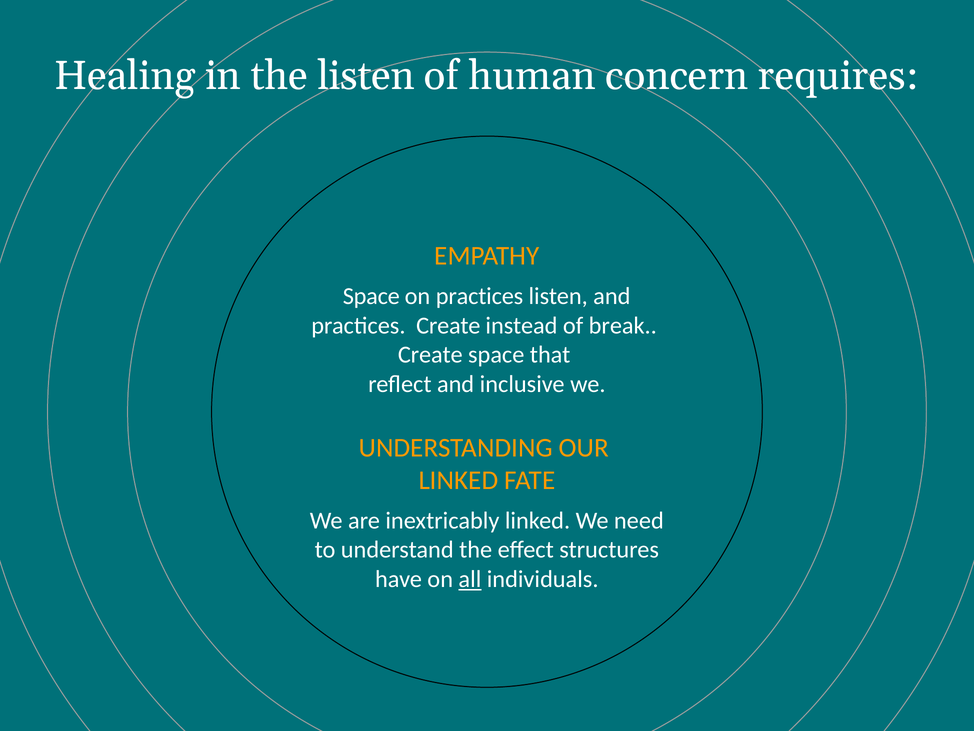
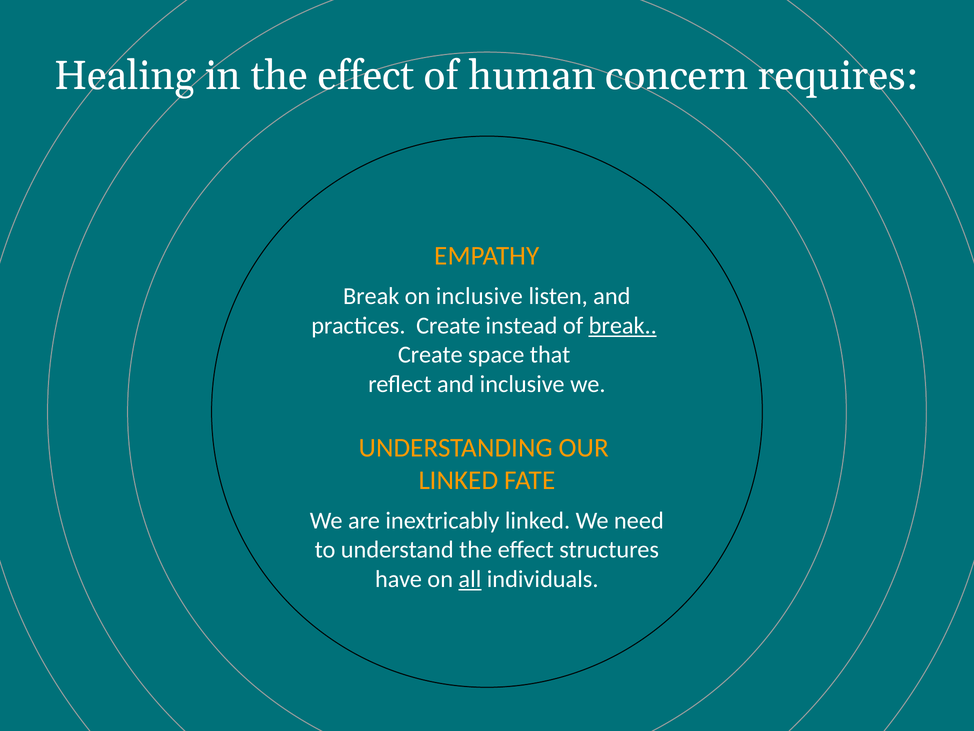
in the listen: listen -> effect (366, 76)
Space: Space -> Break (371, 296)
on practices: practices -> inclusive (479, 296)
break underline: none -> present (623, 325)
